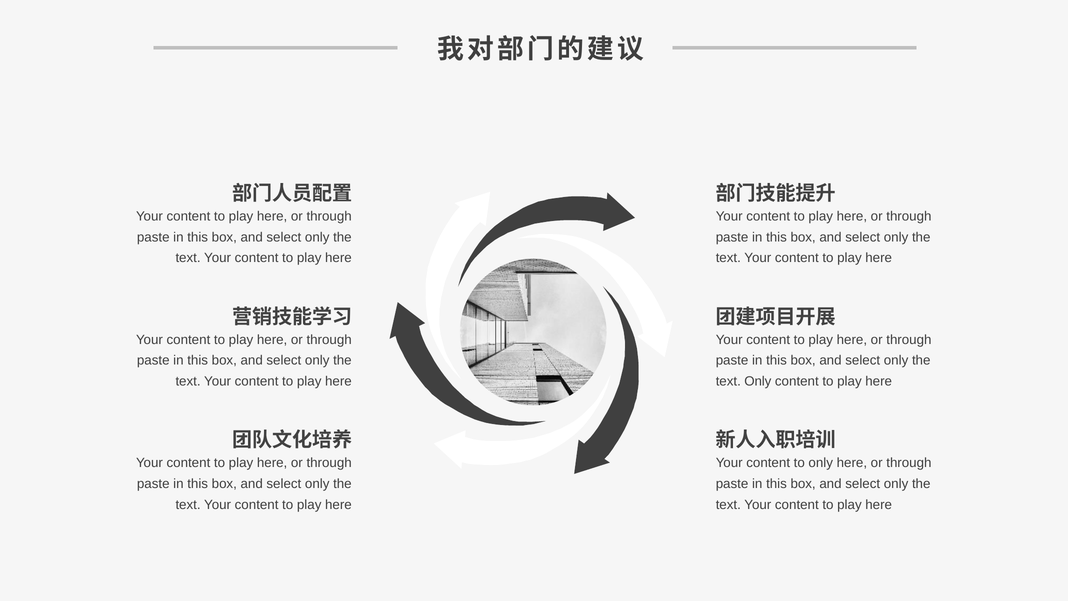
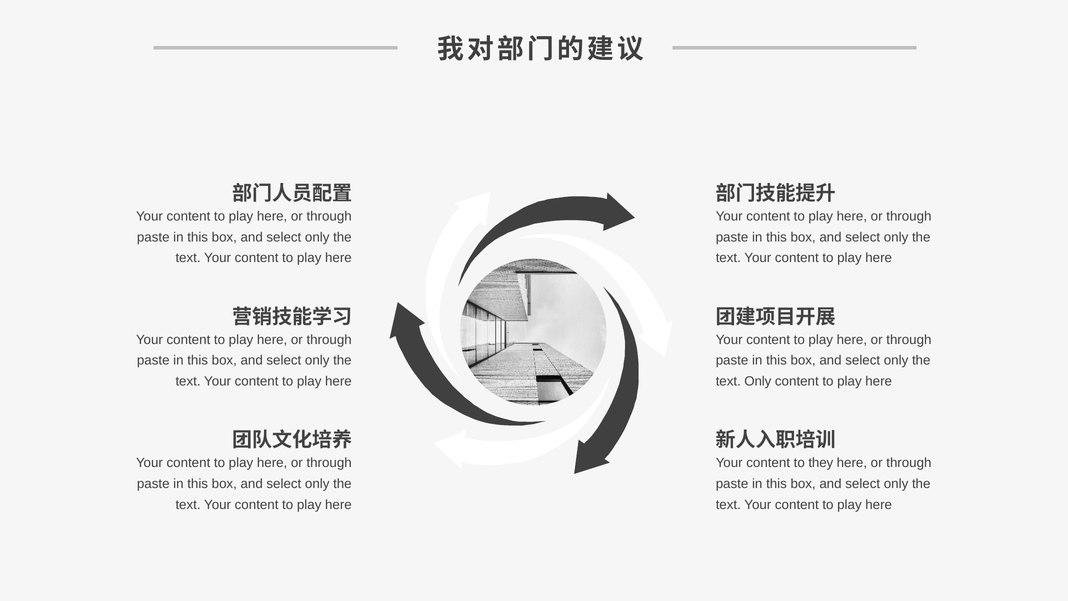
to only: only -> they (821, 463)
